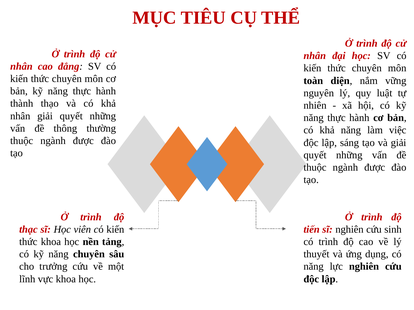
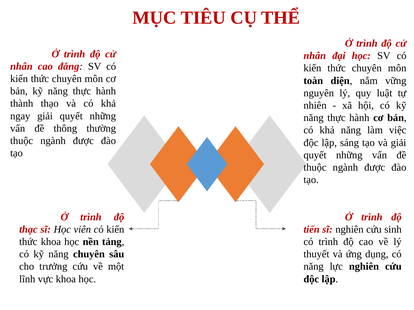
nhân: nhân -> ngay (20, 116)
